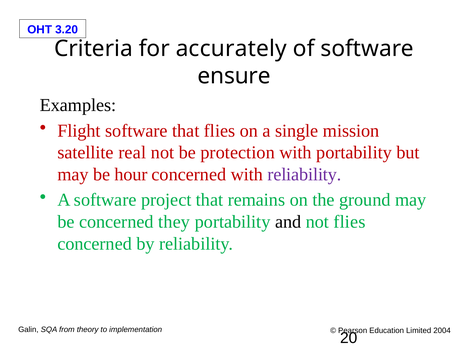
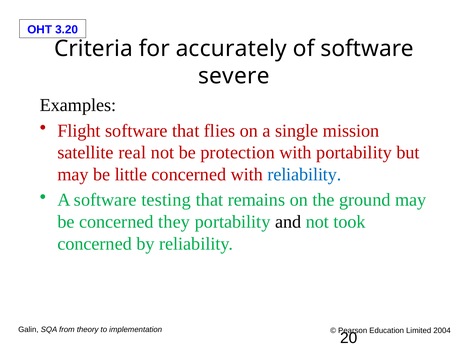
ensure: ensure -> severe (234, 76)
hour: hour -> little (131, 174)
reliability colour: purple -> blue (304, 174)
project: project -> testing (166, 200)
not flies: flies -> took (350, 222)
